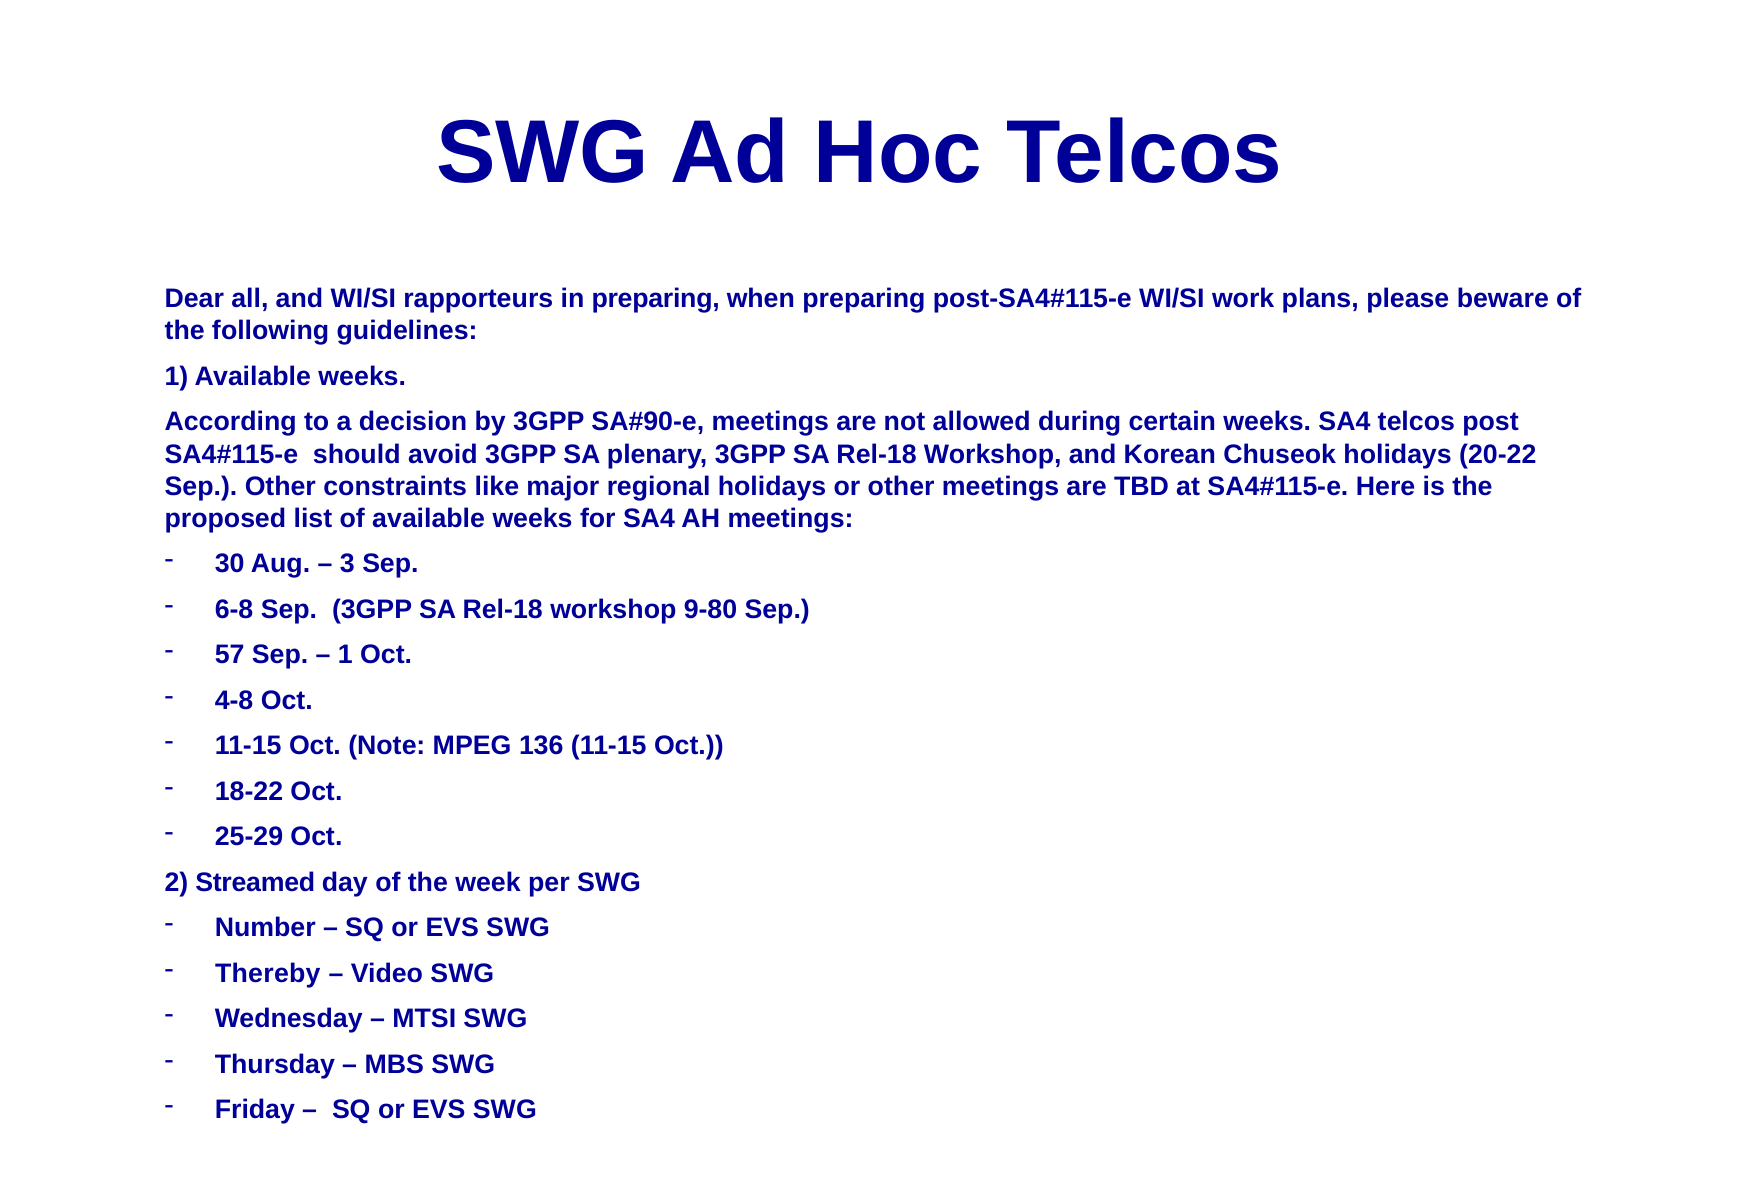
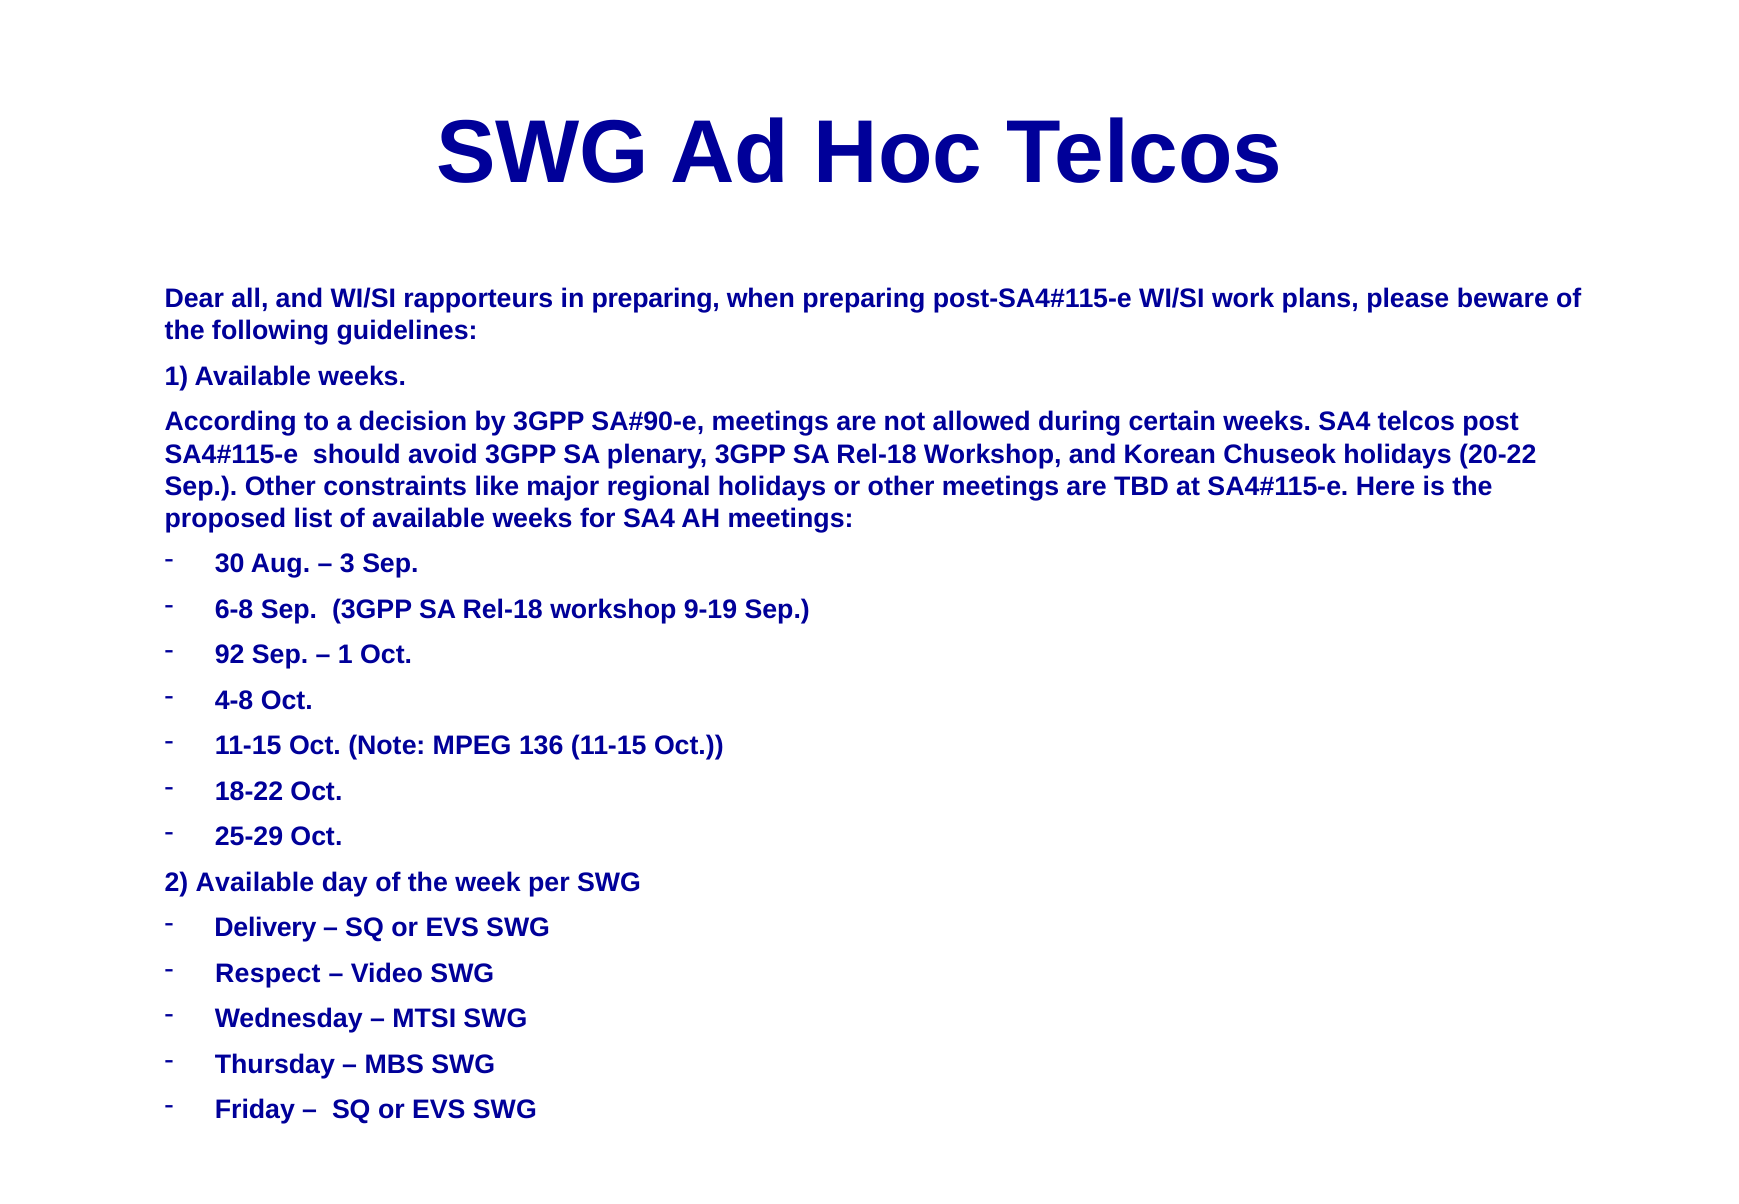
9-80: 9-80 -> 9-19 (710, 609)
57: 57 -> 92 (230, 655)
2 Streamed: Streamed -> Available (255, 882)
Number: Number -> Delivery (265, 928)
Thereby: Thereby -> Respect (268, 973)
